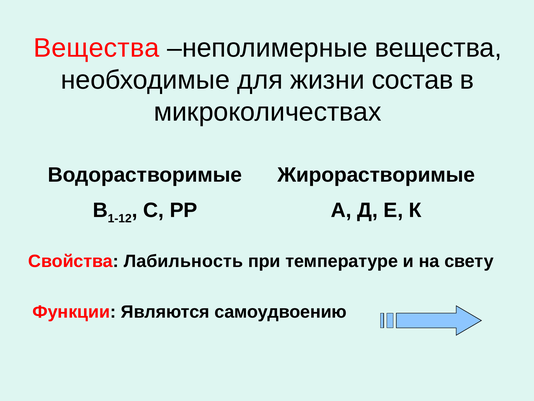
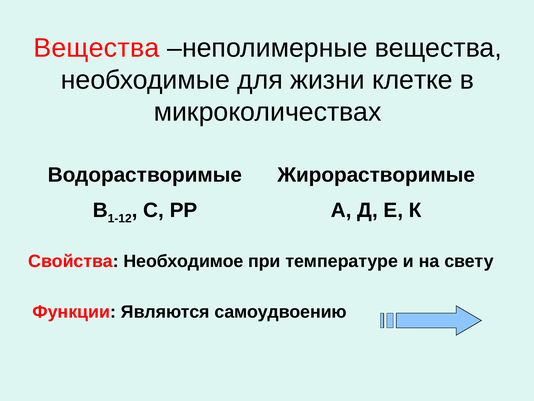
состав: состав -> клетке (412, 80)
Лабильность: Лабильность -> Необходимое (183, 261)
